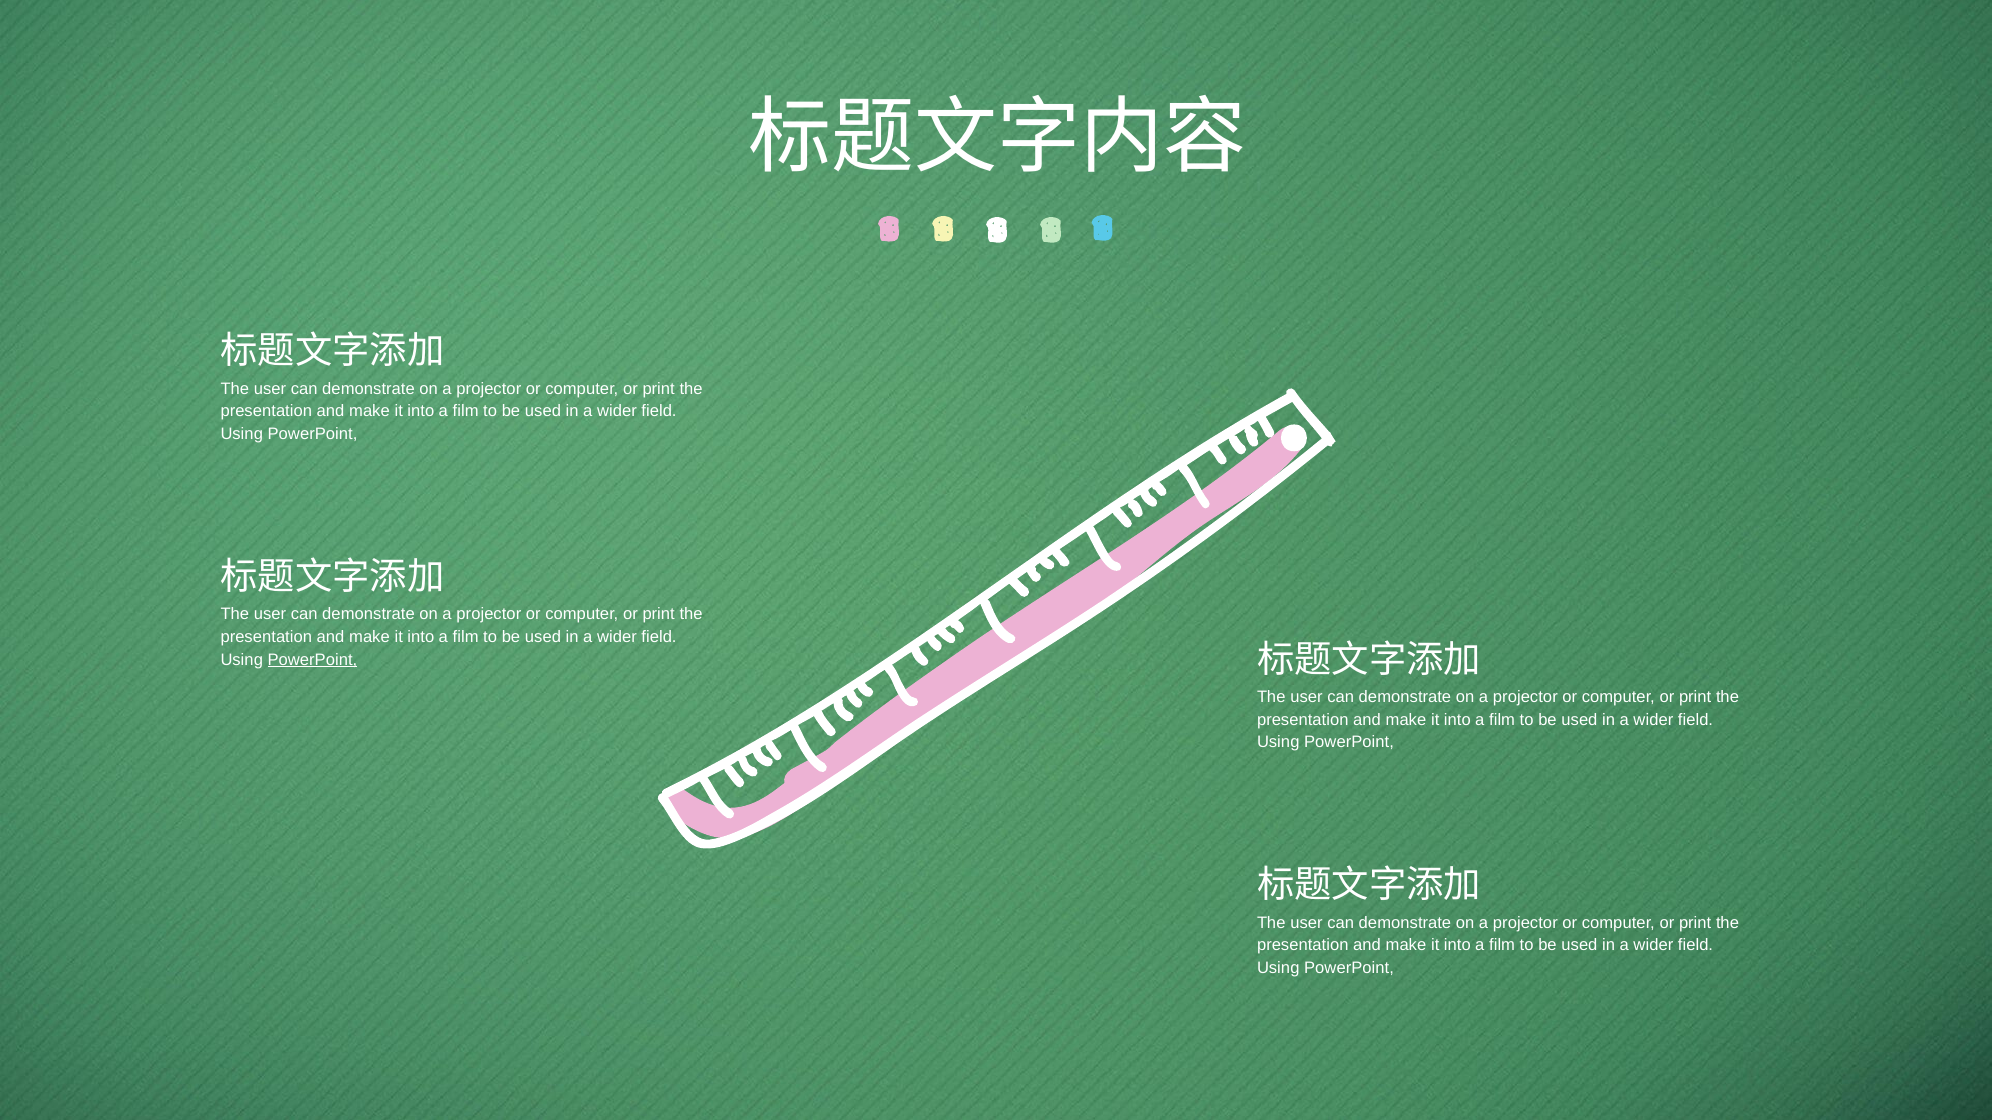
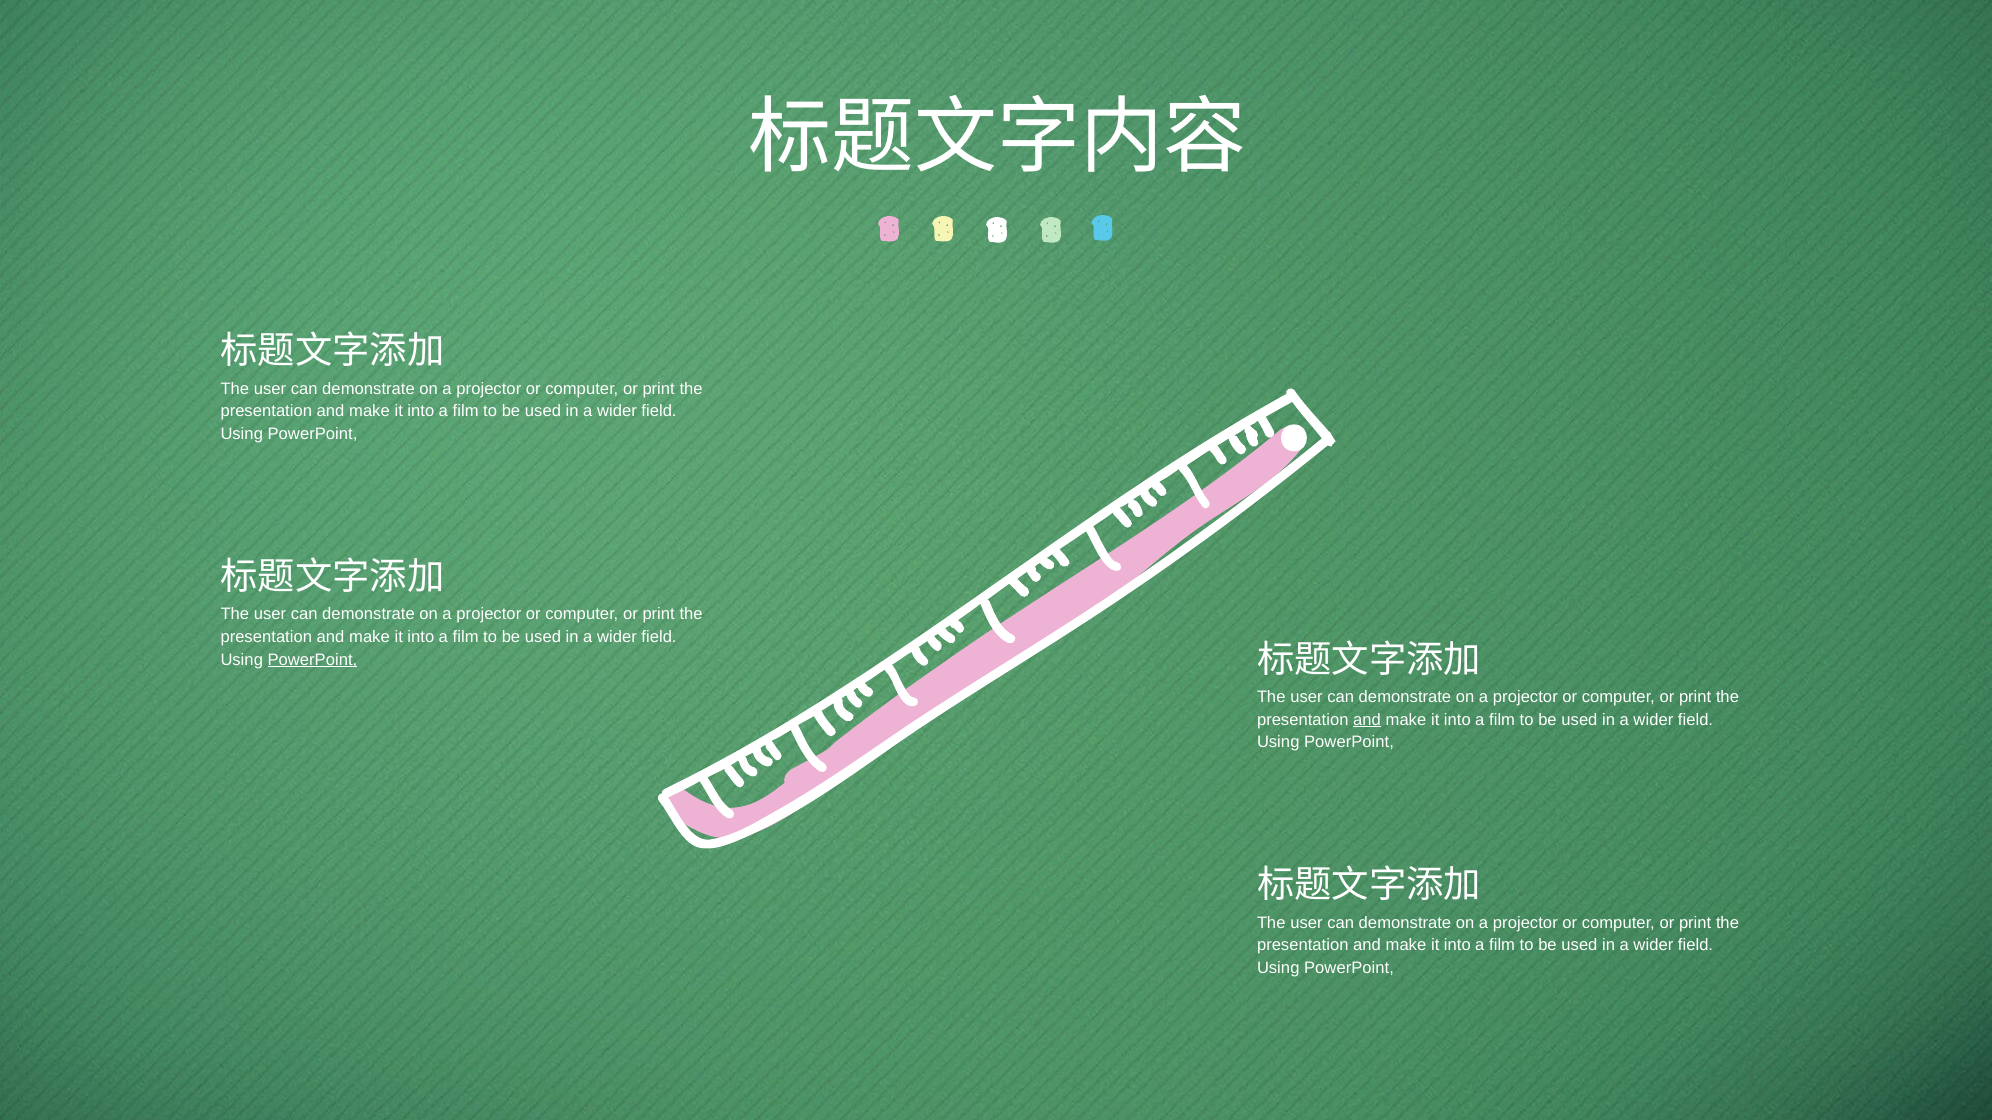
and underline: none -> present (1367, 720)
